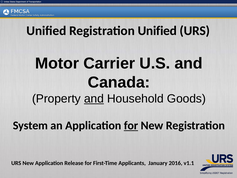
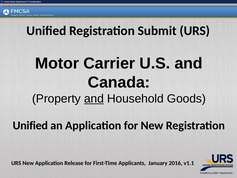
Registration Unified: Unified -> Submit (157, 31)
System: System -> Unified (30, 125)
for underline: present -> none (131, 125)
